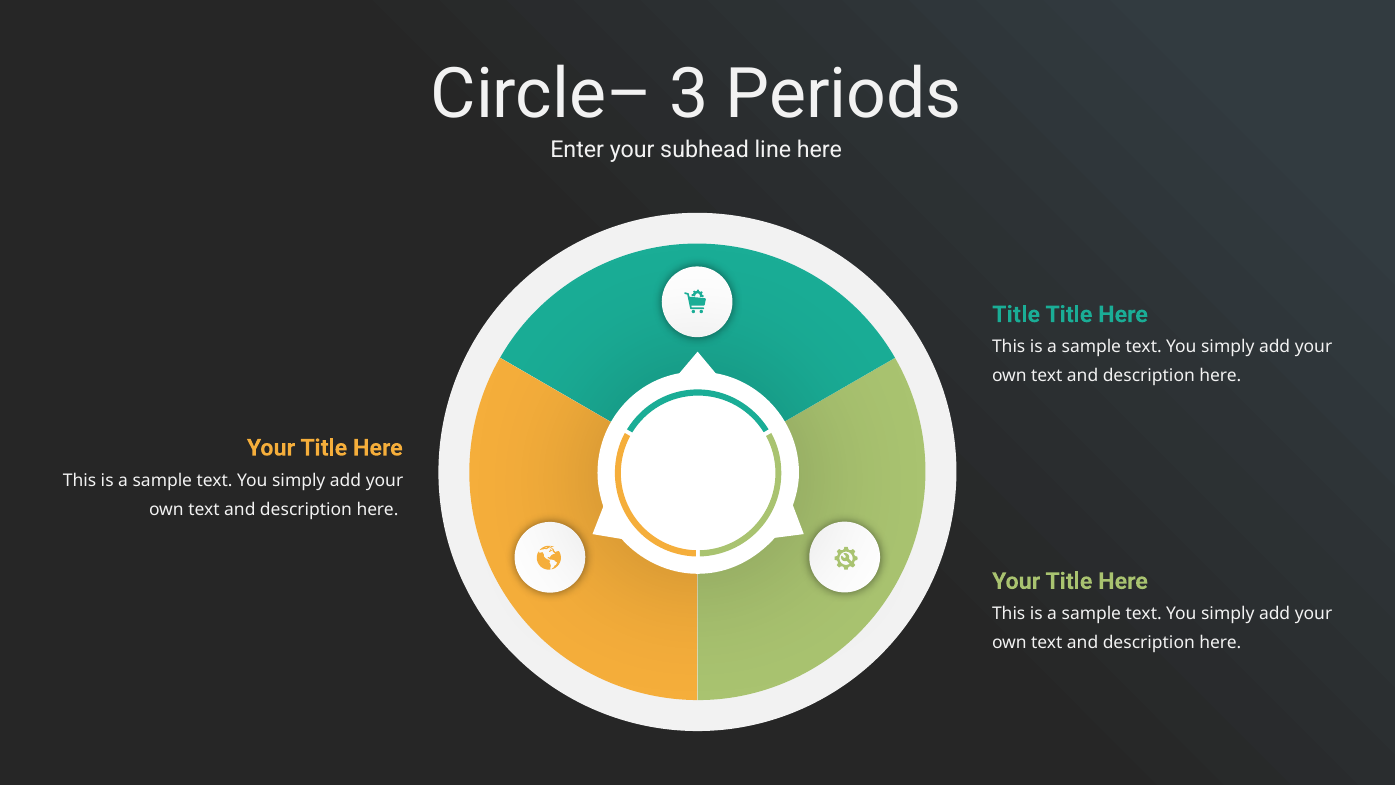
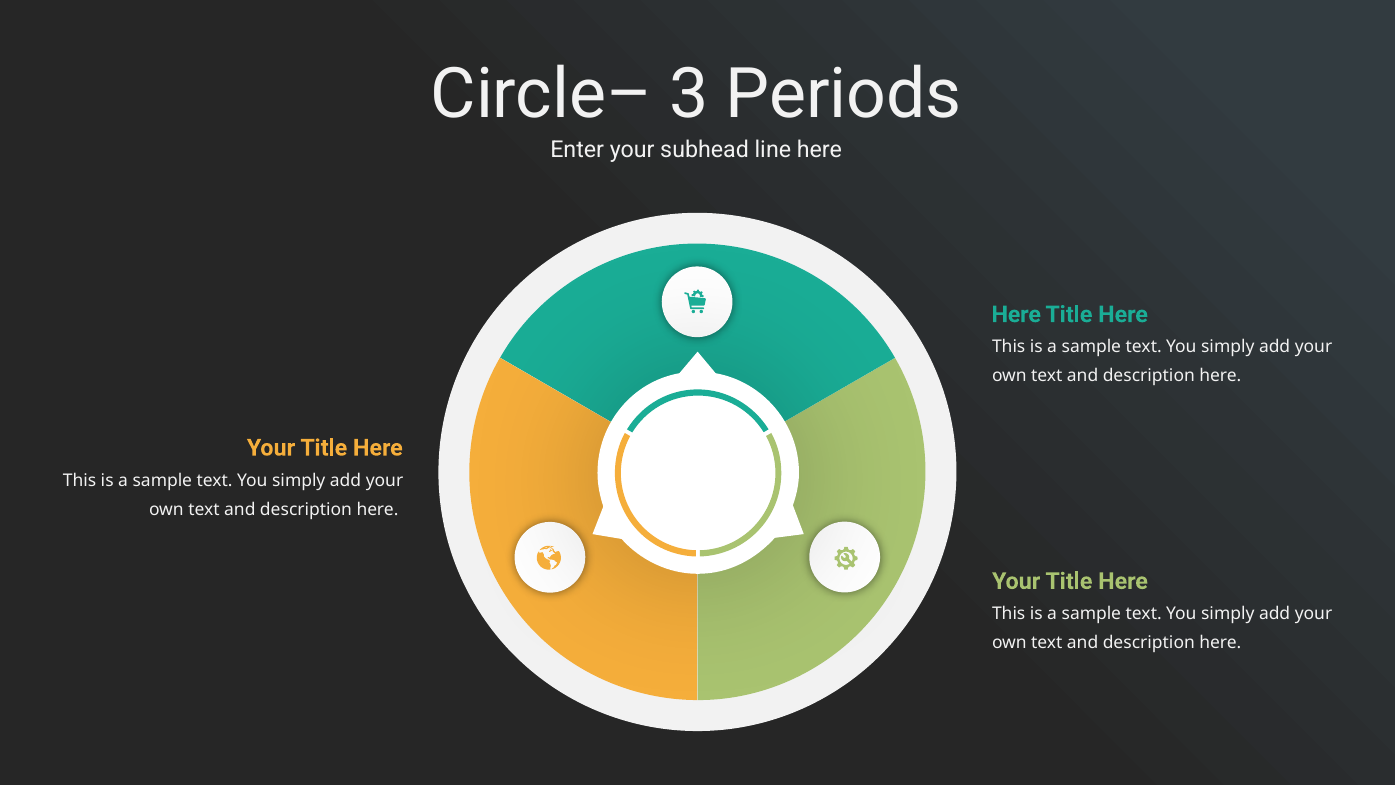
Title: Title -> Here (1016, 314)
